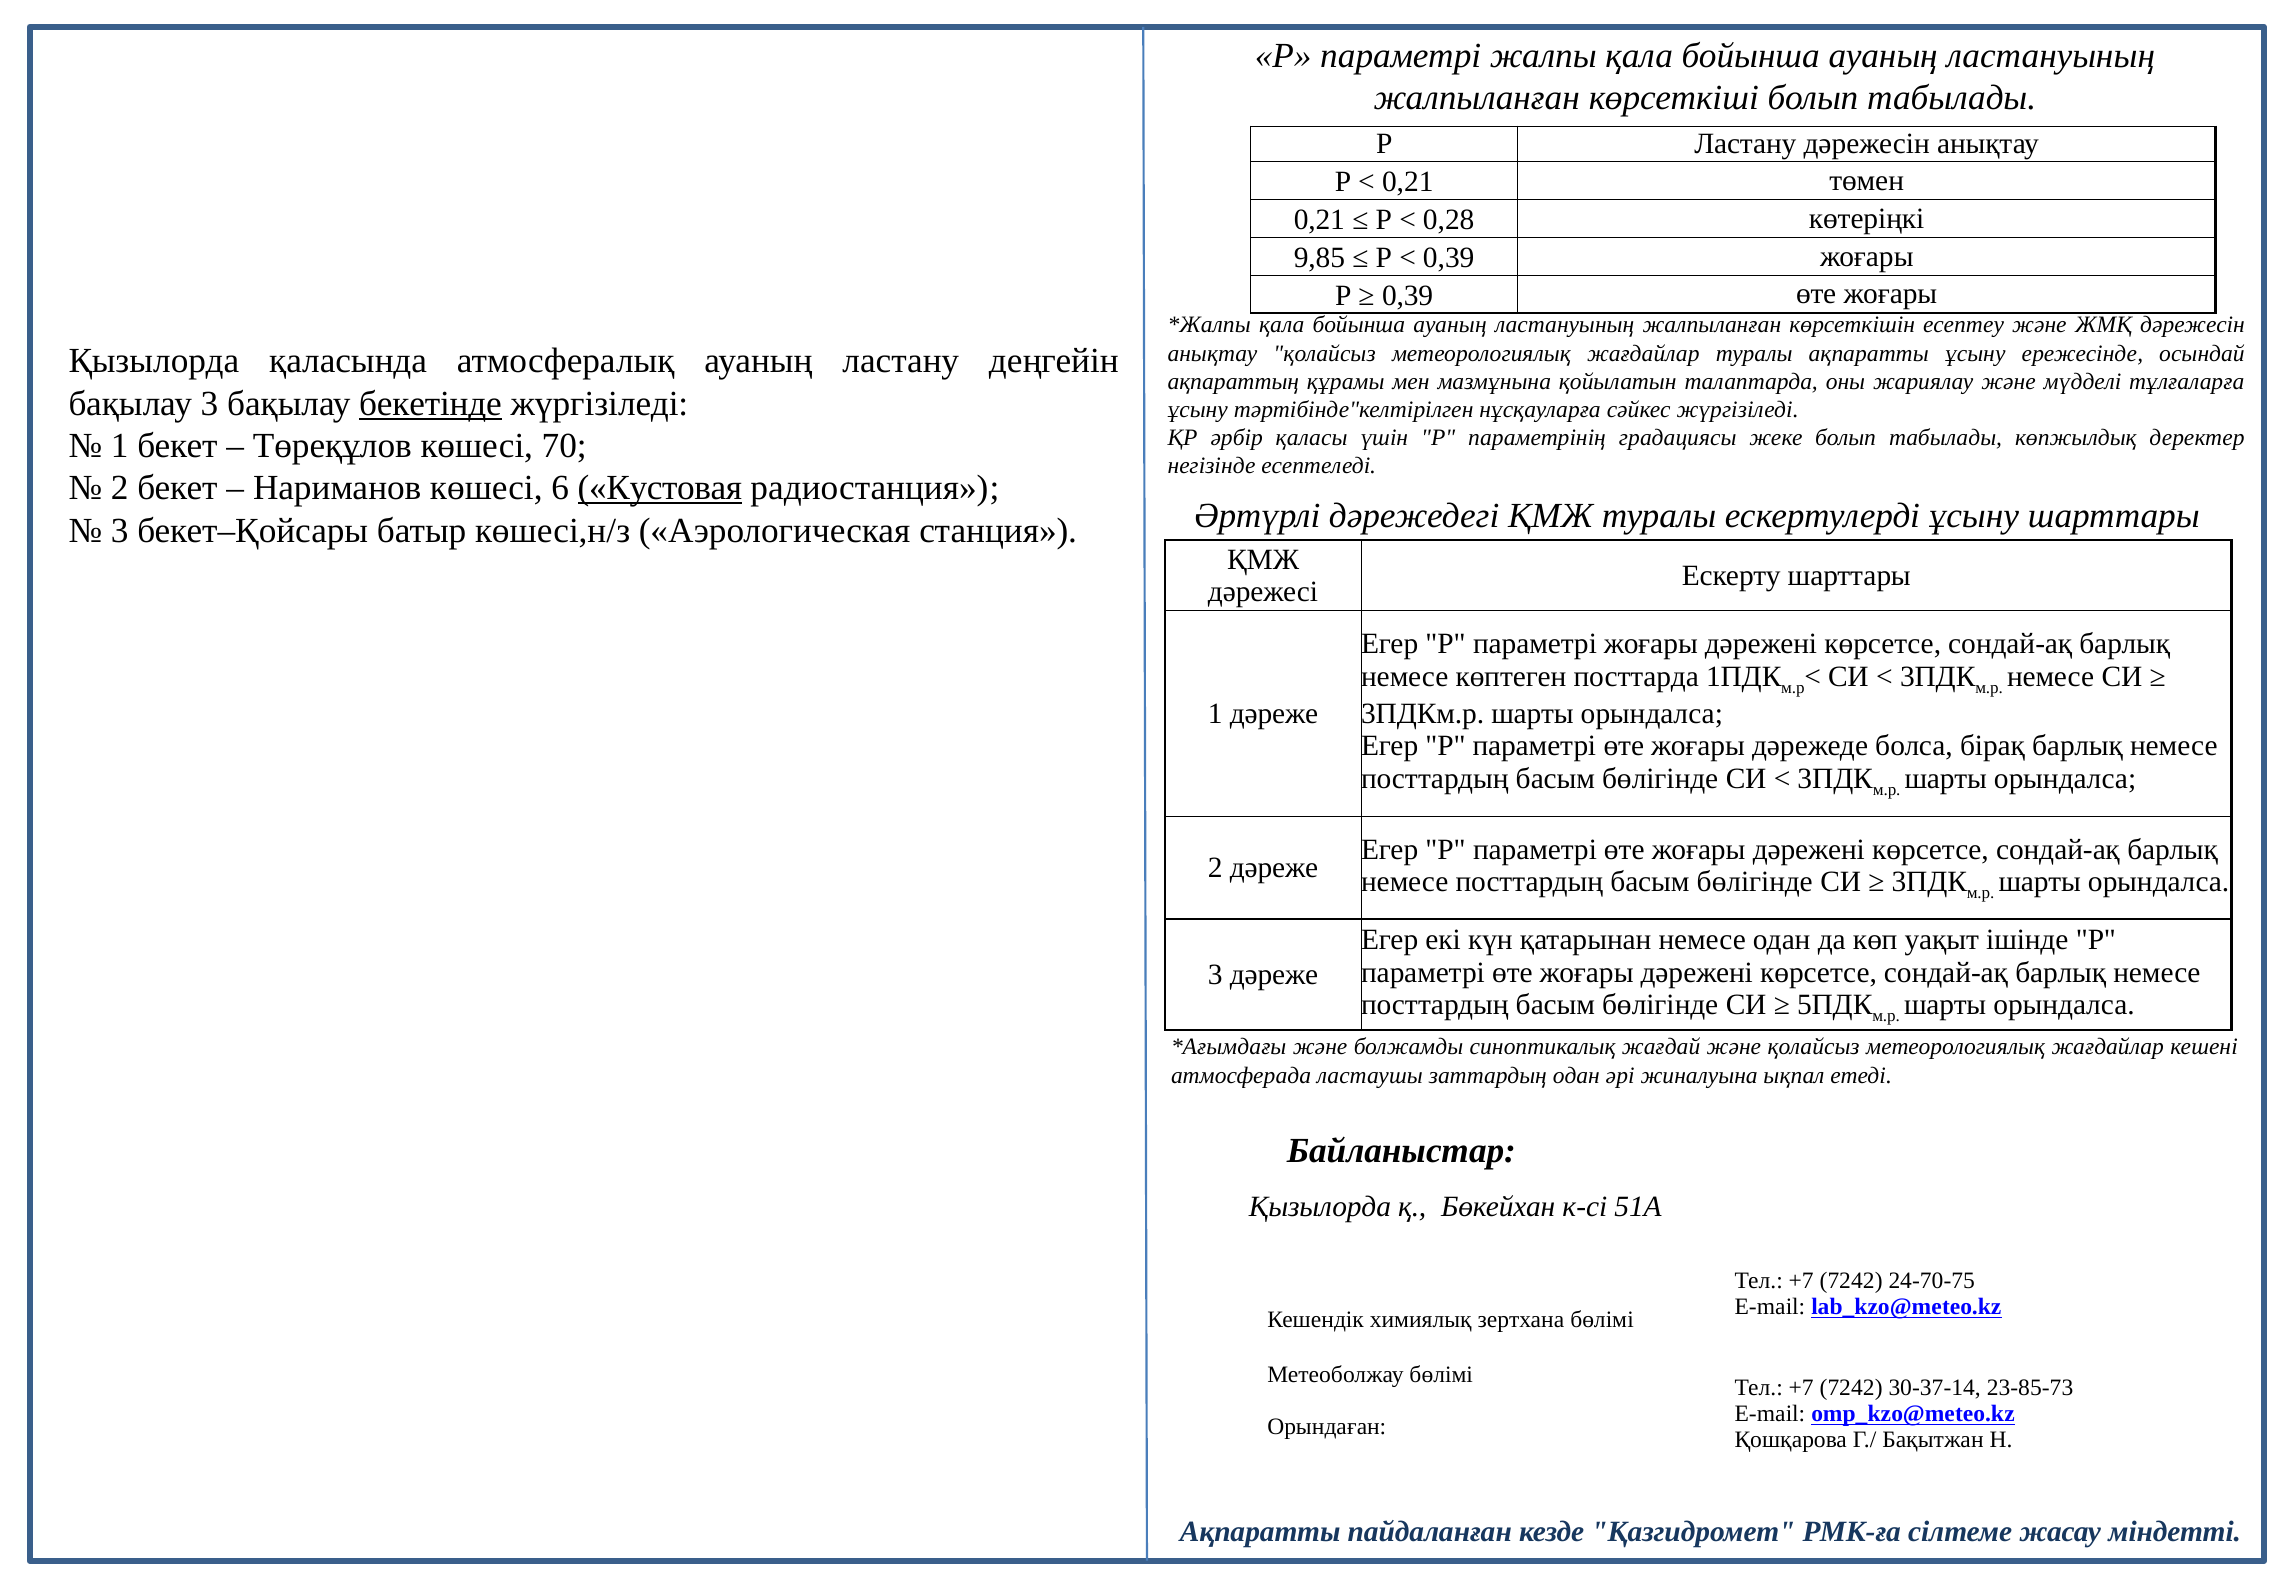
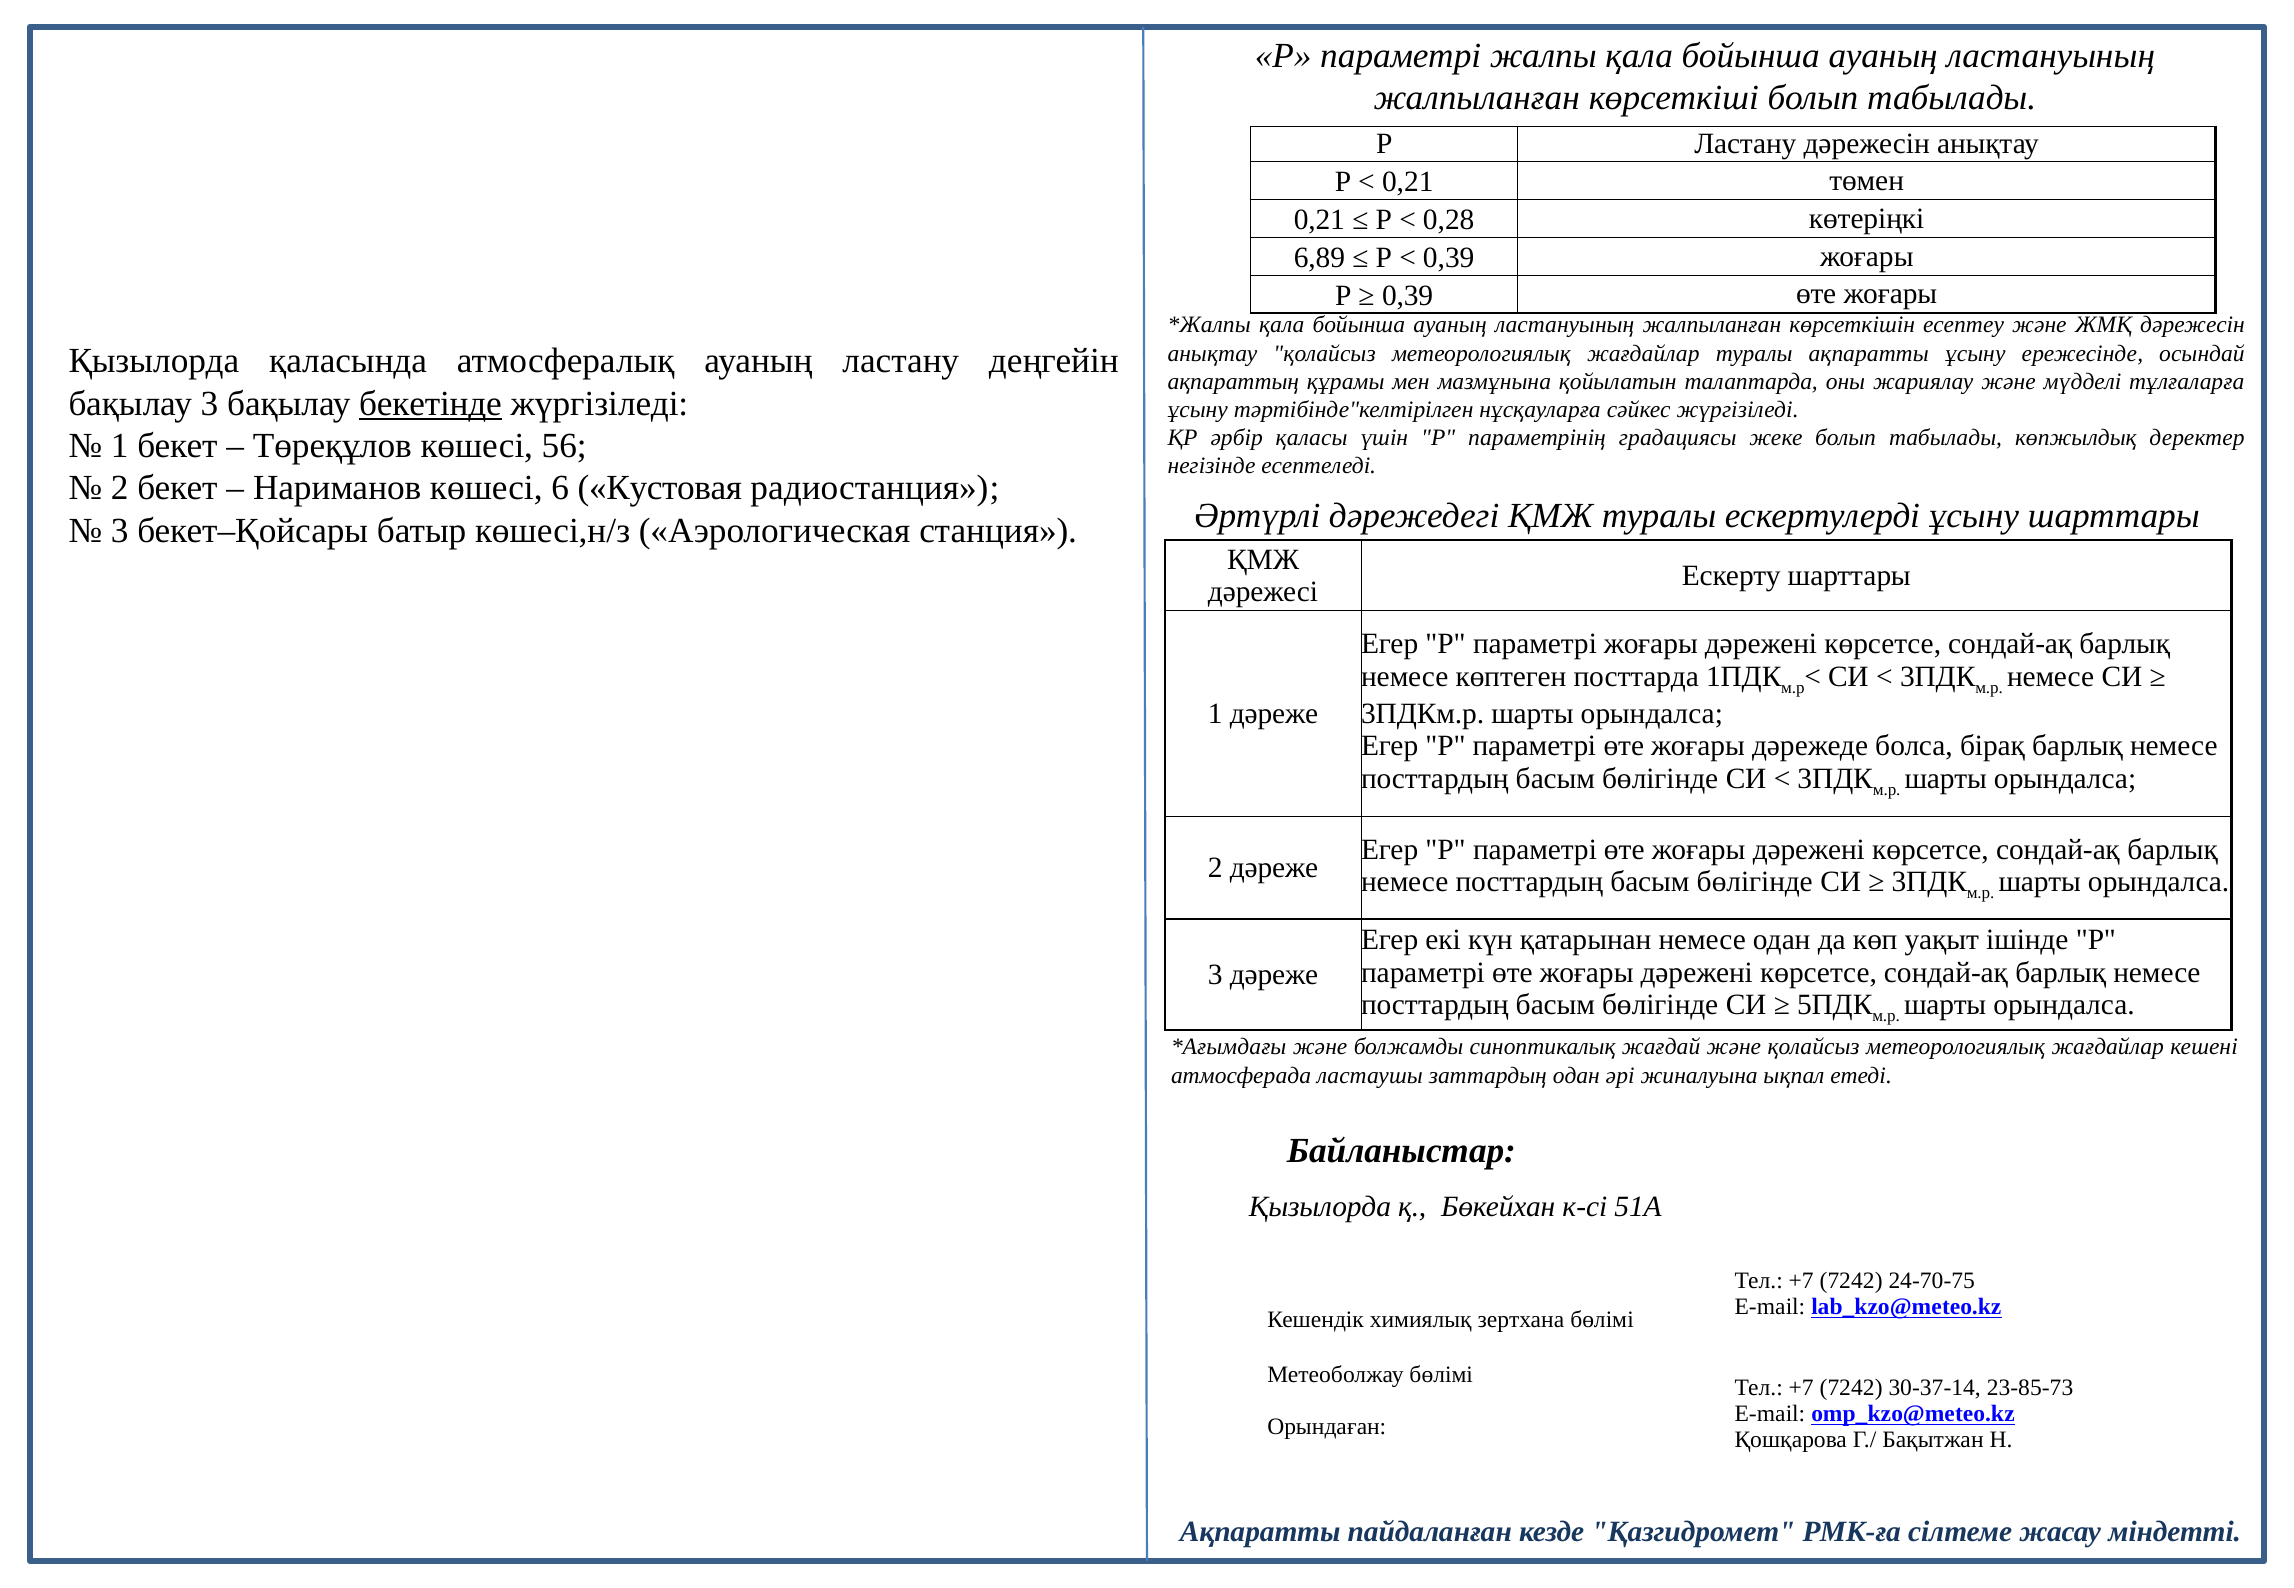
9,85: 9,85 -> 6,89 (1319, 258)
70: 70 -> 56 (564, 446)
Кустовая underline: present -> none (660, 488)
